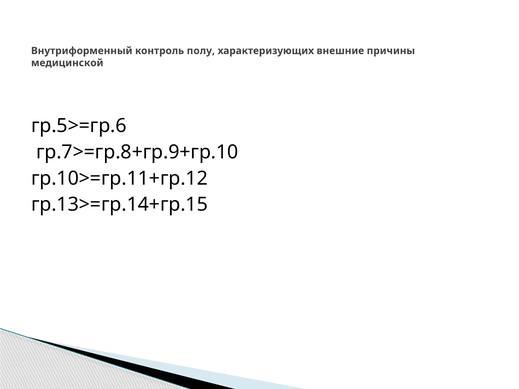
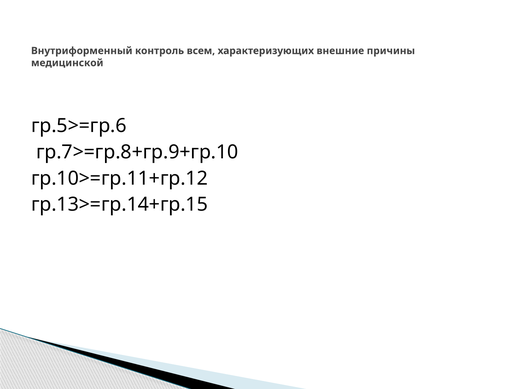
полу: полу -> всем (201, 51)
